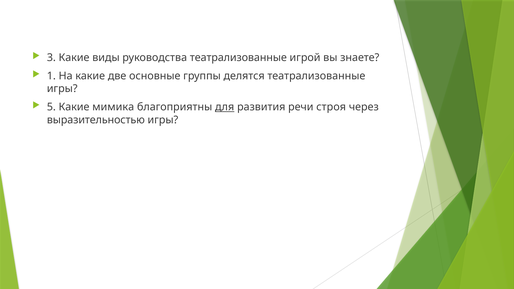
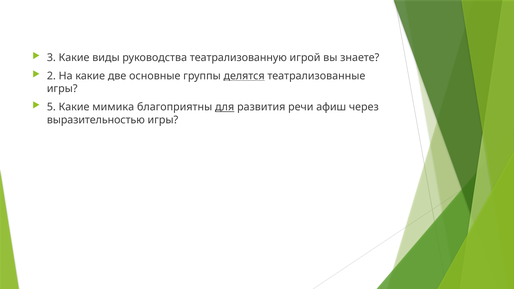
руководства театрализованные: театрализованные -> театрализованную (238, 58)
1: 1 -> 2 (51, 76)
делятся underline: none -> present (244, 76)
строя: строя -> афиш (331, 107)
